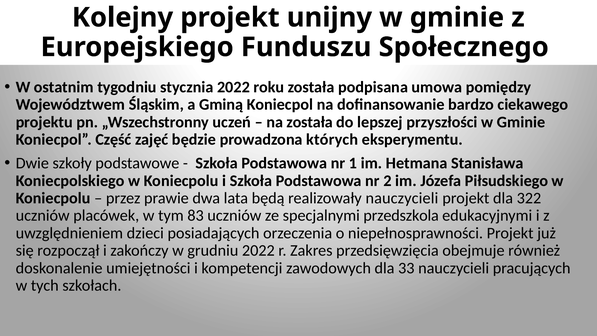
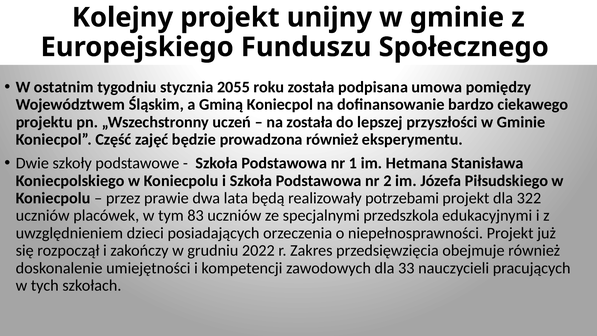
stycznia 2022: 2022 -> 2055 (233, 87)
prowadzona których: których -> również (332, 139)
realizowały nauczycieli: nauczycieli -> potrzebami (402, 198)
